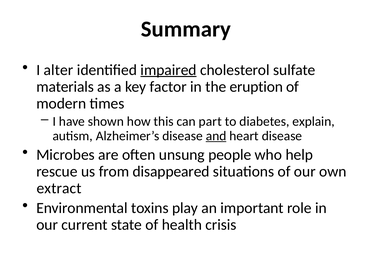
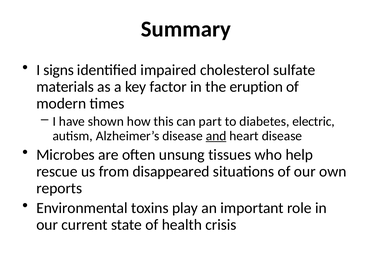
alter: alter -> signs (59, 70)
impaired underline: present -> none (169, 70)
explain: explain -> electric (314, 121)
people: people -> tissues (230, 155)
extract: extract -> reports (59, 188)
